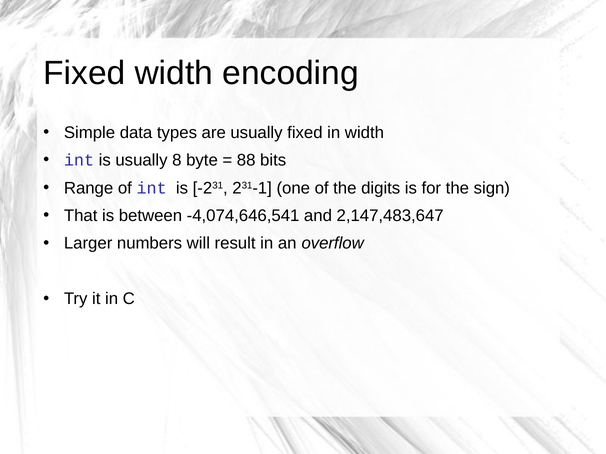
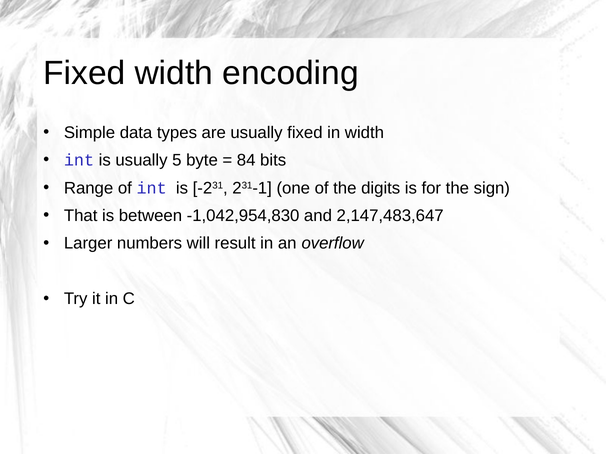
8: 8 -> 5 (177, 160)
88: 88 -> 84 (246, 160)
-4,074,646,541: -4,074,646,541 -> -1,042,954,830 (243, 216)
